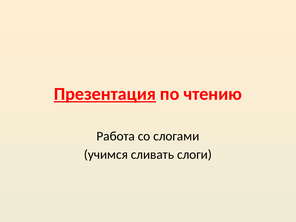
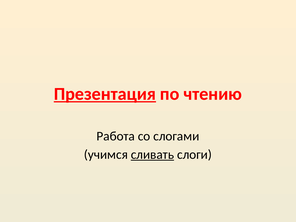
сливать underline: none -> present (152, 155)
